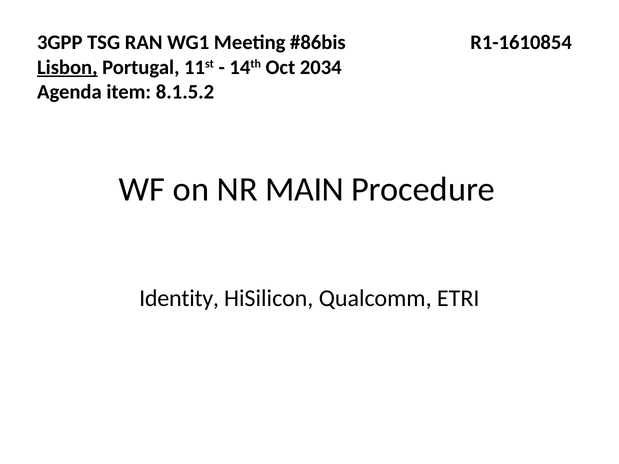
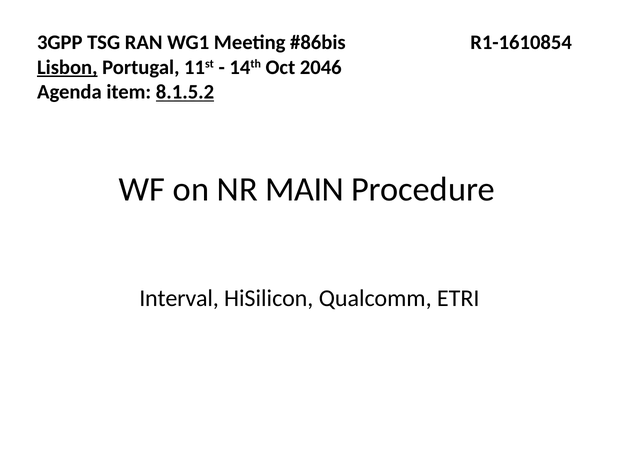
2034: 2034 -> 2046 (321, 67)
8.1.5.2 underline: none -> present (185, 92)
Identity: Identity -> Interval (179, 298)
